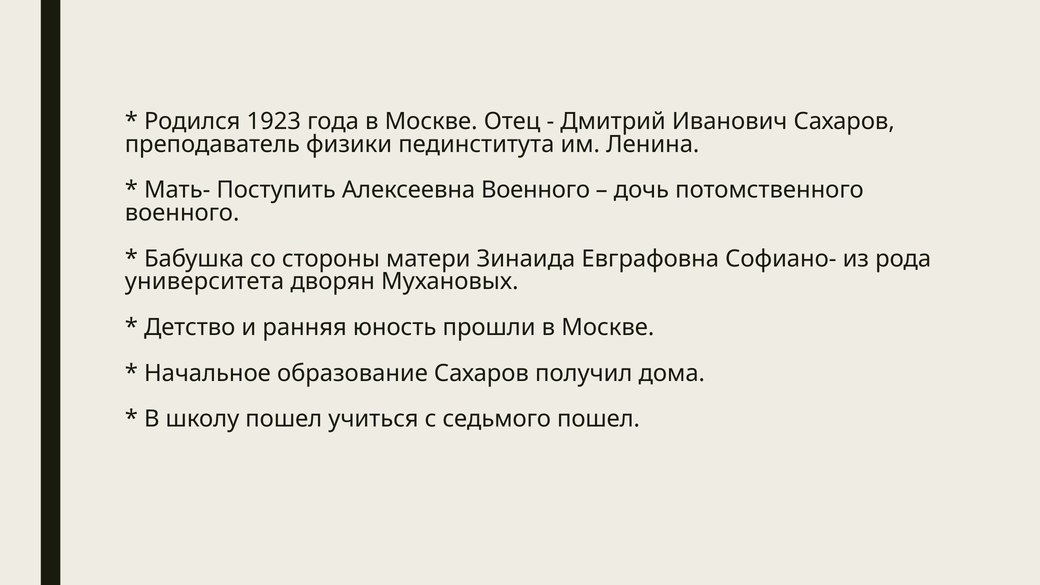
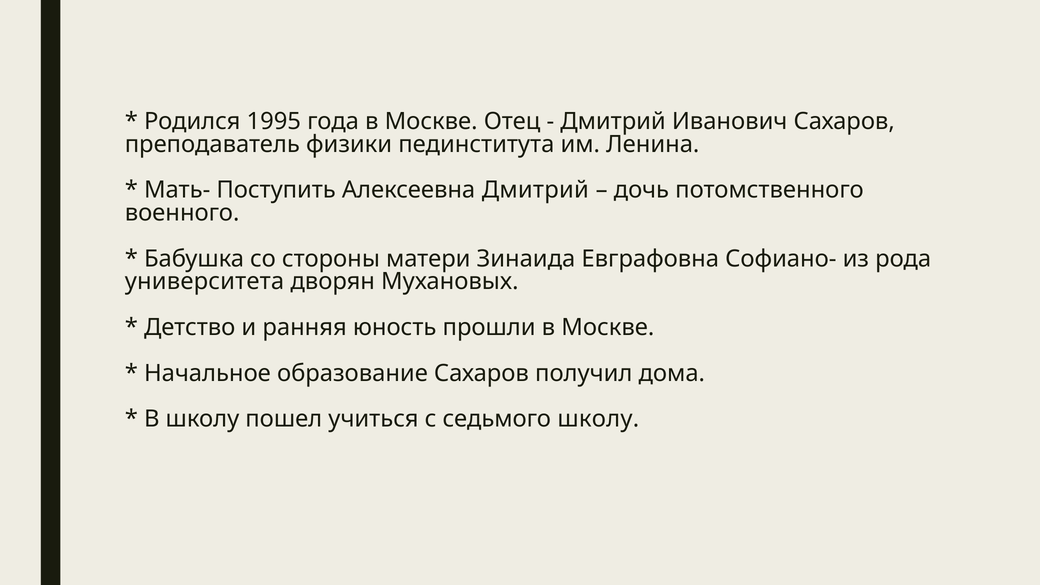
1923: 1923 -> 1995 (274, 121)
Алексеевна Военного: Военного -> Дмитрий (535, 190)
седьмого пошел: пошел -> школу (598, 419)
